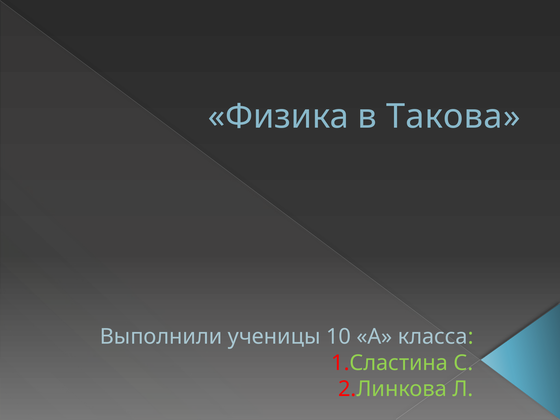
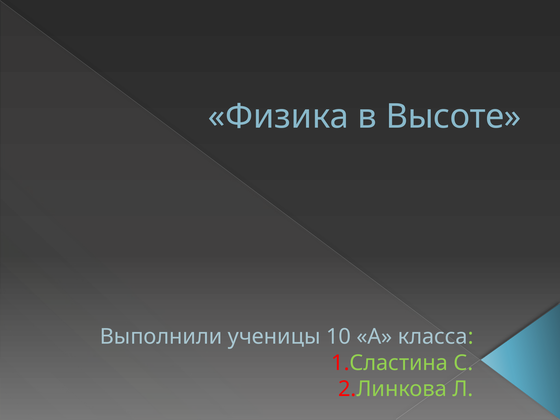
Такова: Такова -> Высоте (454, 117)
